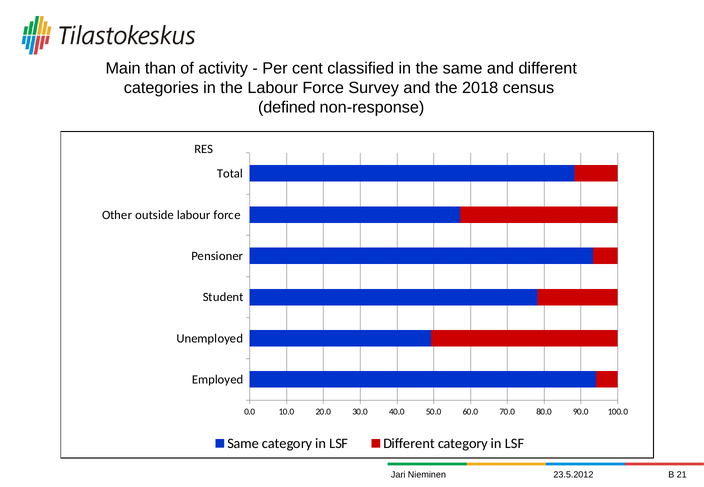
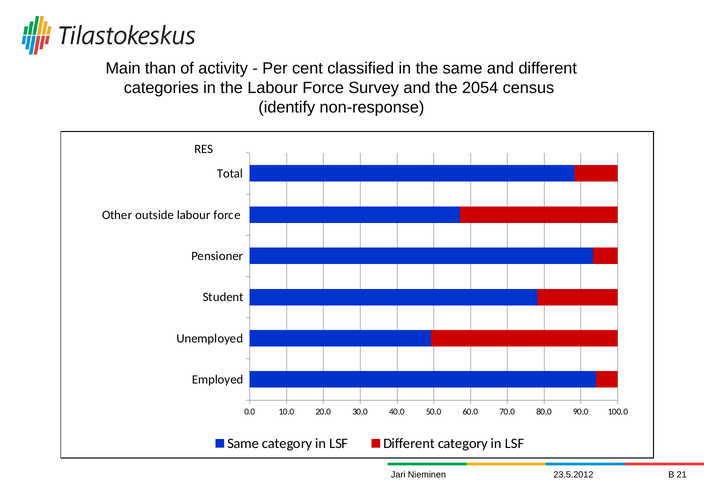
2018: 2018 -> 2054 (480, 88)
defined: defined -> identify (287, 107)
